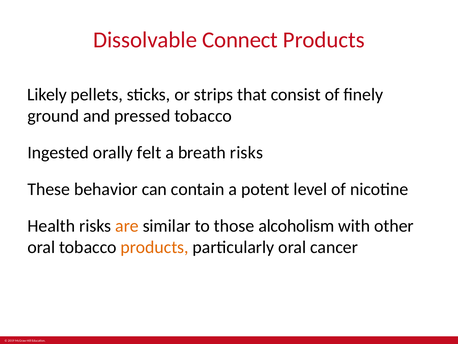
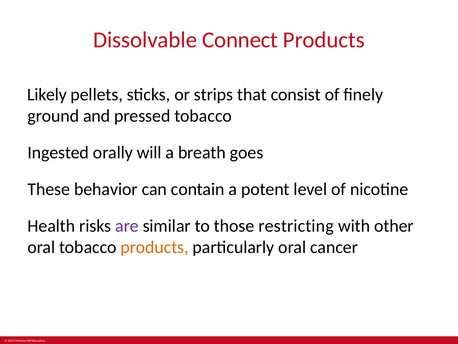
felt: felt -> will (149, 152)
breath risks: risks -> goes (247, 152)
are colour: orange -> purple (127, 226)
alcoholism: alcoholism -> restricting (296, 226)
